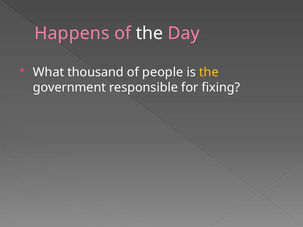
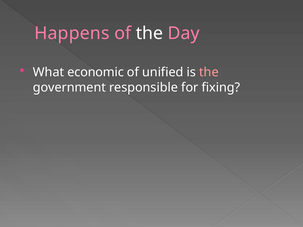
thousand: thousand -> economic (96, 72)
people: people -> unified (163, 72)
the colour: yellow -> pink (209, 72)
